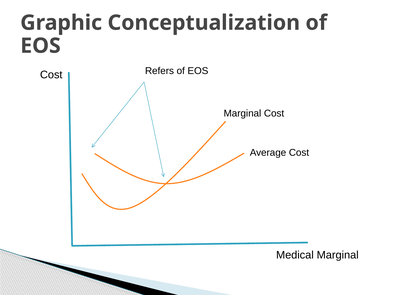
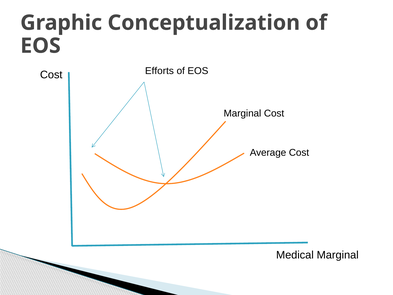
Refers: Refers -> Efforts (159, 71)
